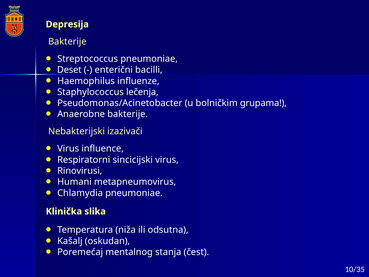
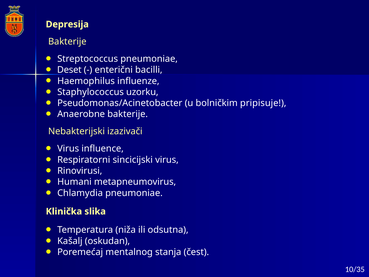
lečenja: lečenja -> uzorku (142, 92)
grupama: grupama -> pripisuje (263, 103)
